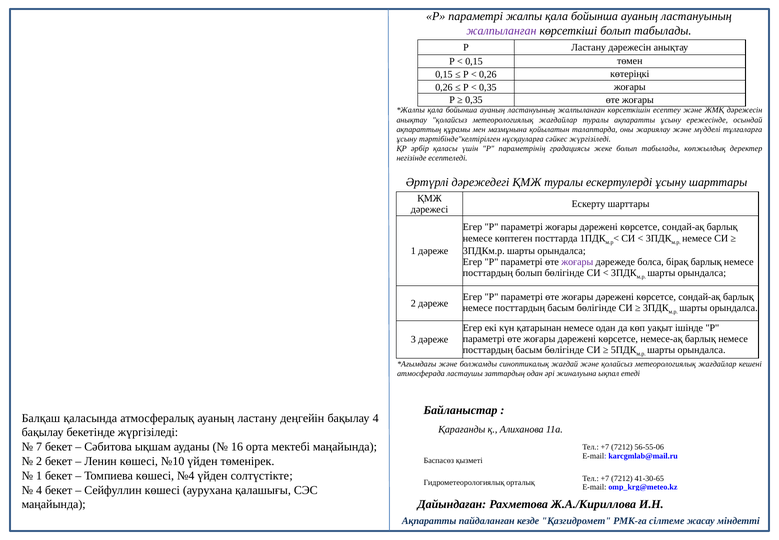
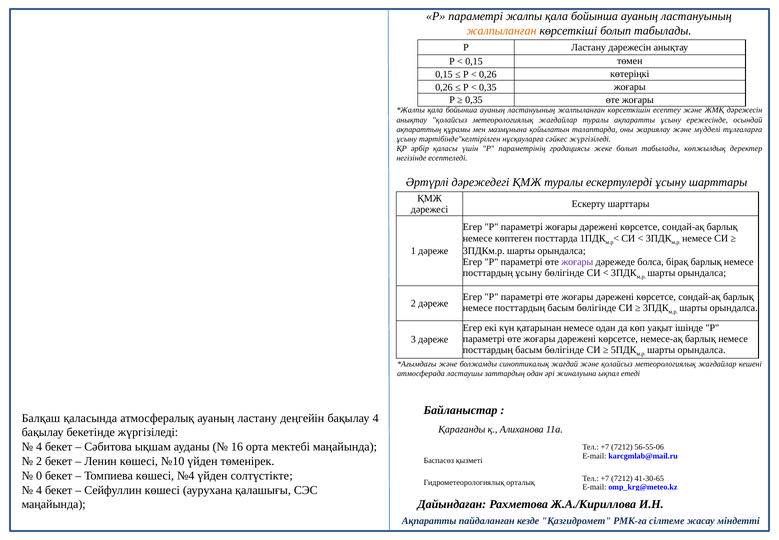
жалпыланған colour: purple -> orange (501, 31)
посттардың болып: болып -> ұсыну (529, 273)
7: 7 -> 4 (39, 446)
1: 1 -> 0 (39, 475)
